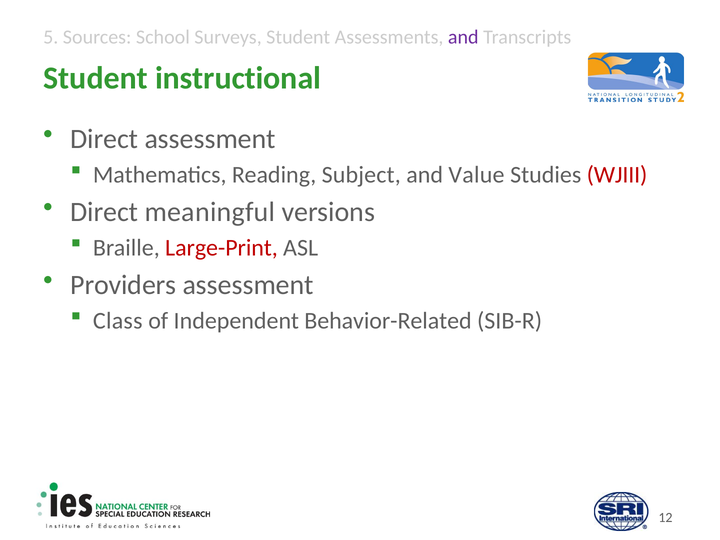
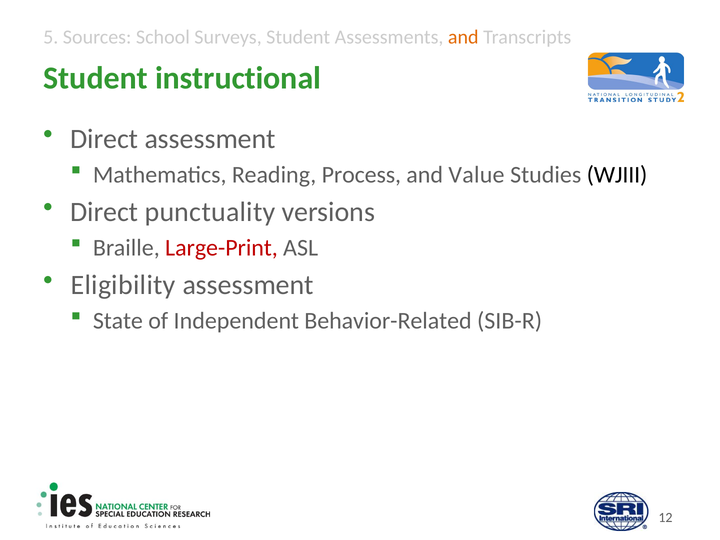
and colour: purple -> orange (463, 37)
Subject: Subject -> Process (361, 175)
WJIII colour: red -> black (617, 175)
meaningful: meaningful -> punctuality (210, 212)
Providers: Providers -> Eligibility (123, 285)
Class: Class -> State (118, 321)
